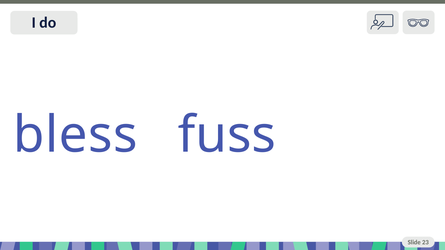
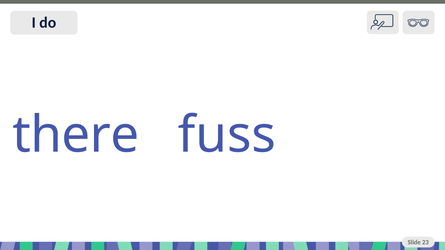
bless: bless -> there (76, 135)
